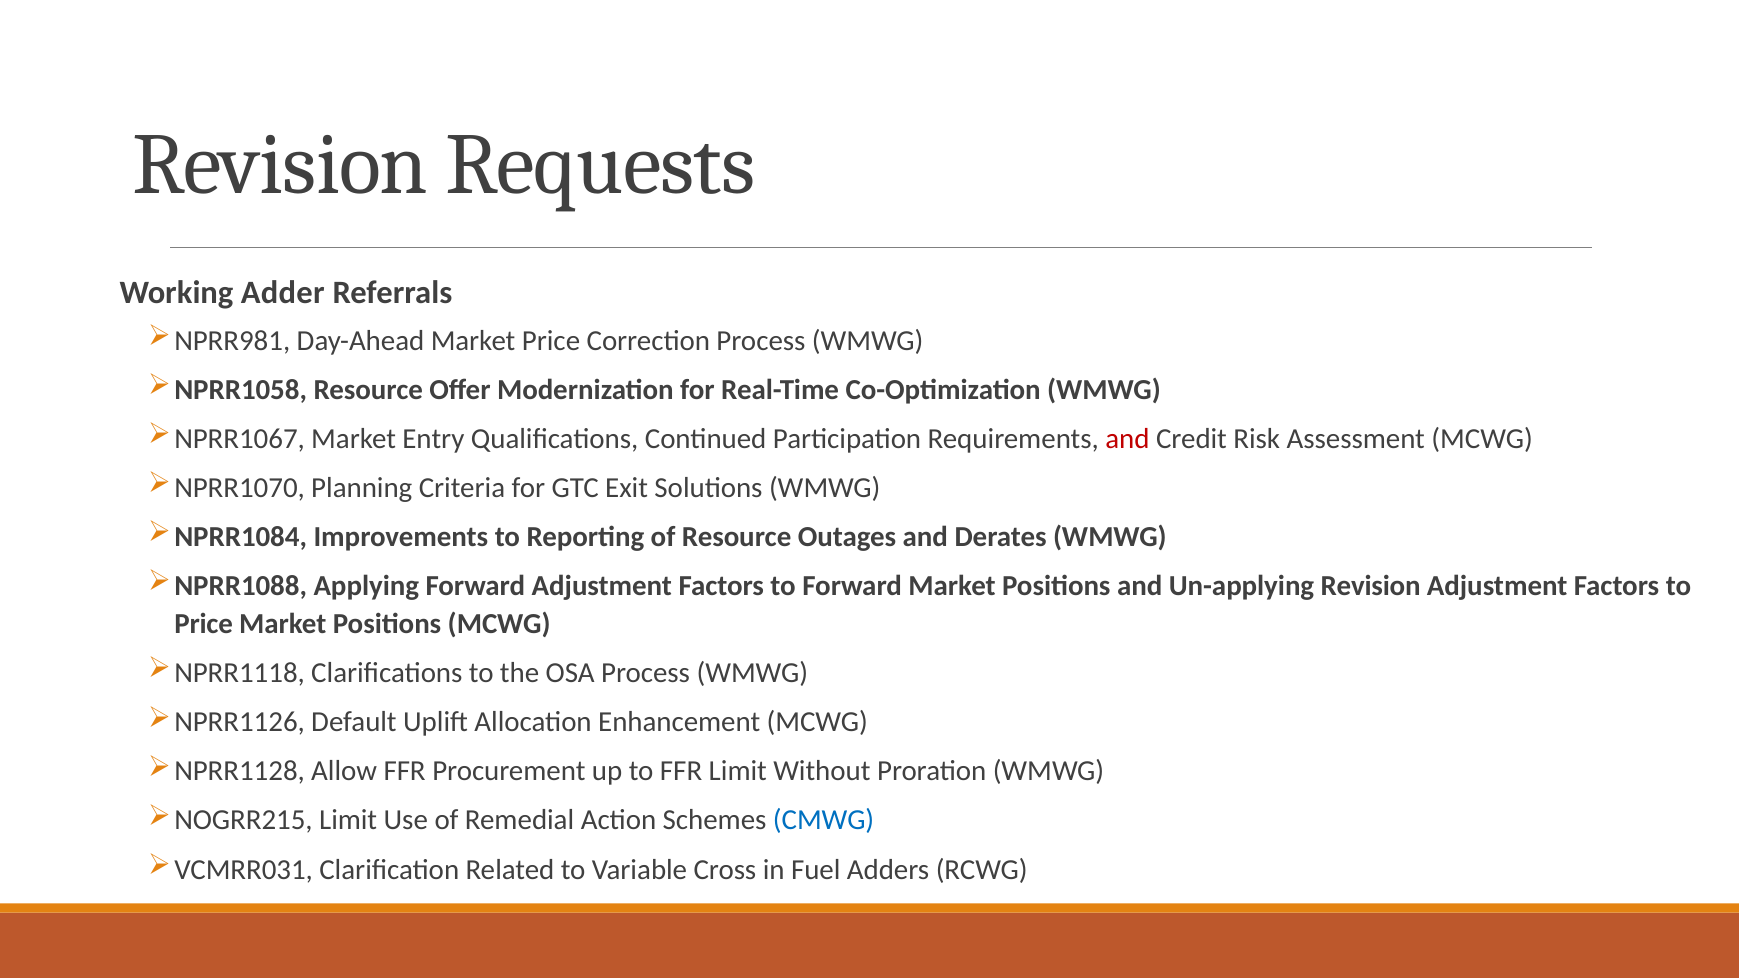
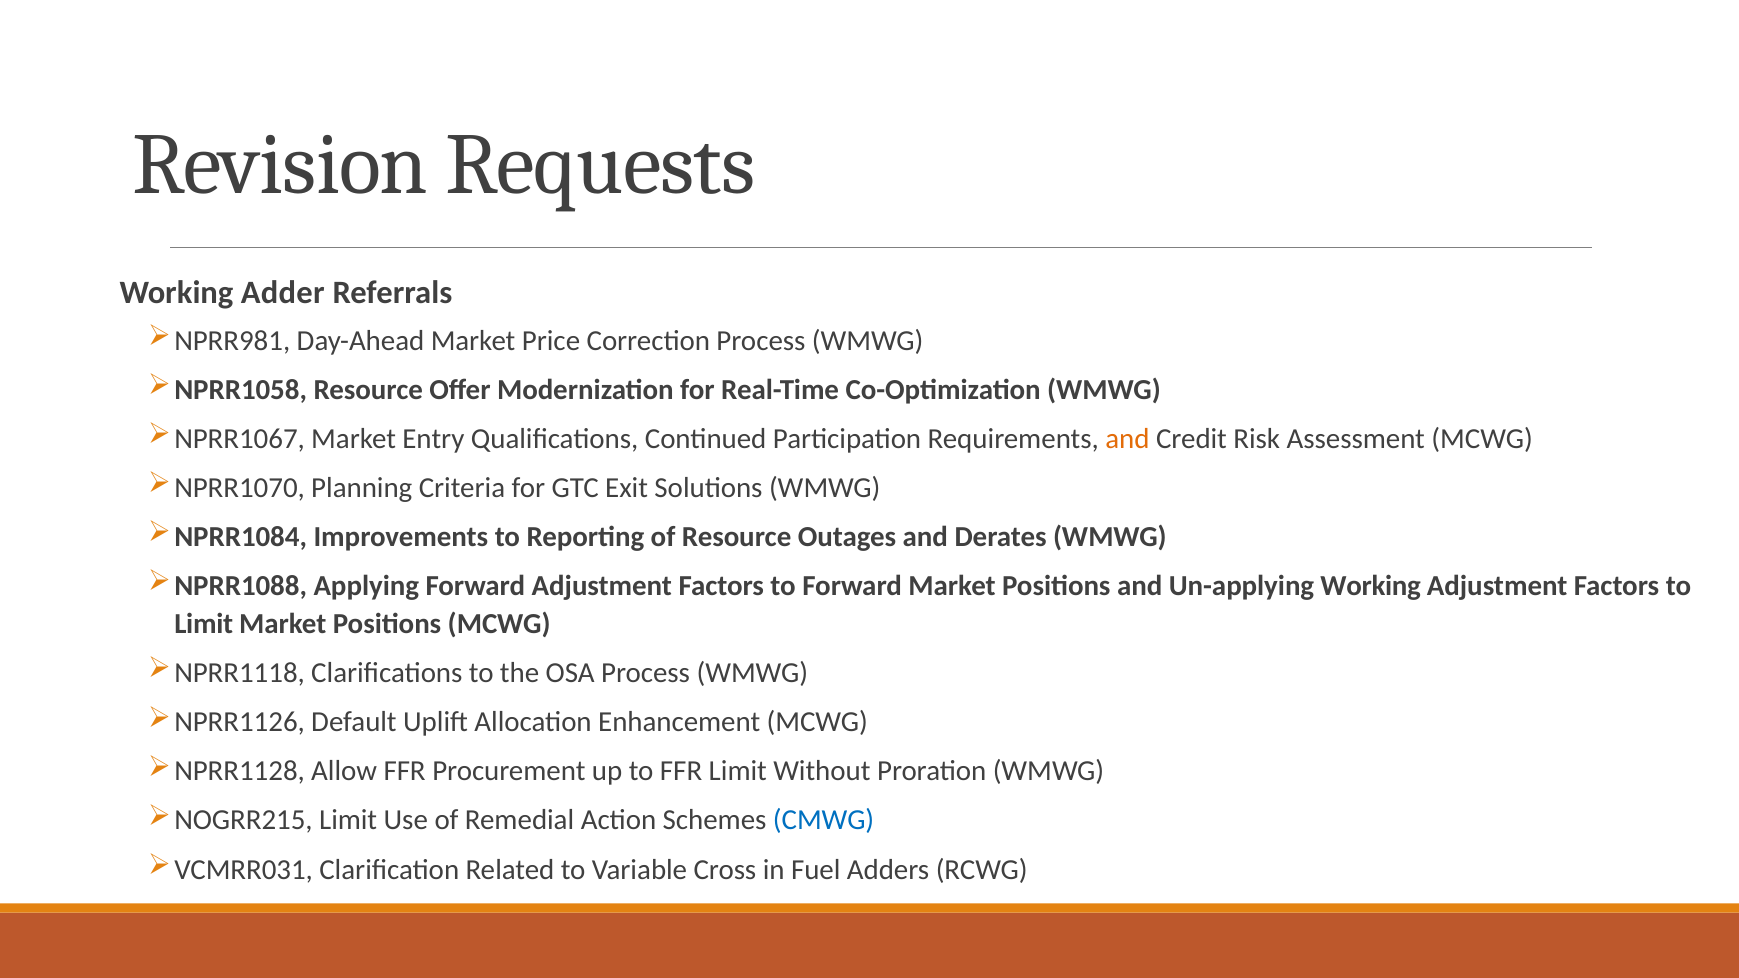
and colour: red -> orange (1127, 439)
Un-applying Revision: Revision -> Working (1371, 586)
Price: Price -> Limit (204, 624)
